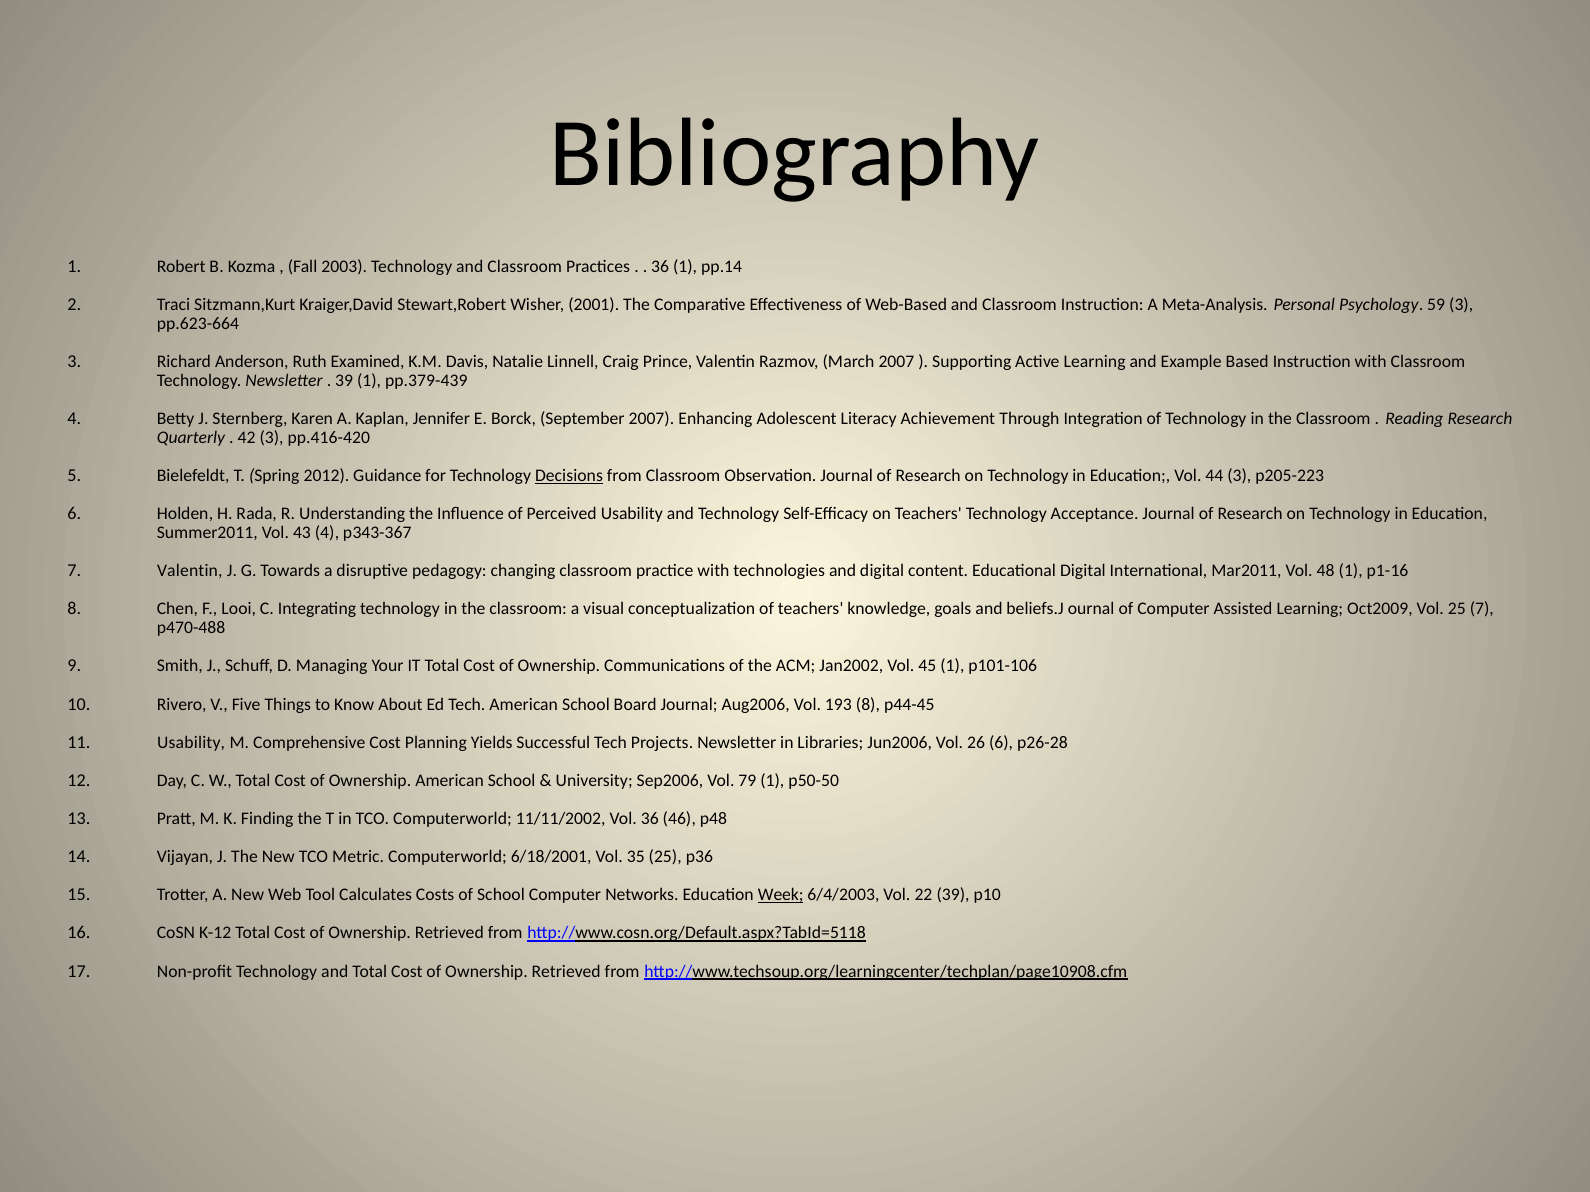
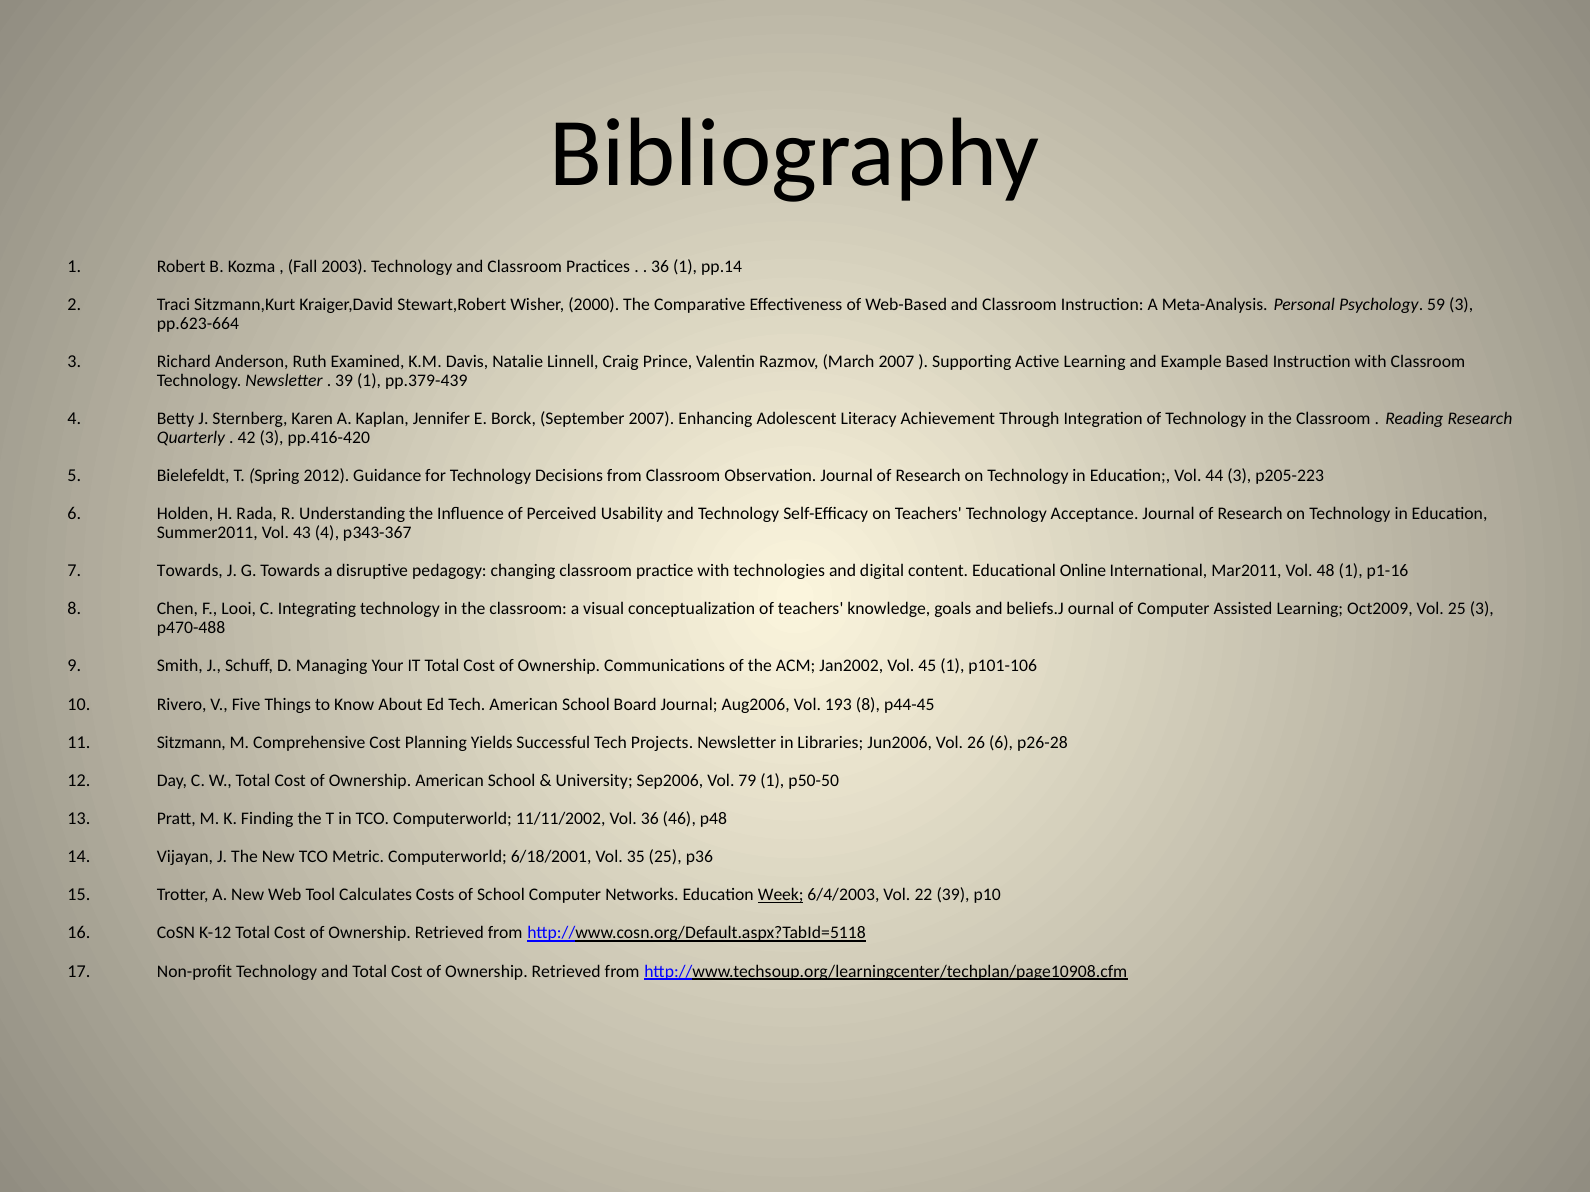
2001: 2001 -> 2000 (594, 304)
Decisions underline: present -> none (569, 476)
Valentin: Valentin -> Towards (190, 571)
Educational Digital: Digital -> Online (1083, 571)
25 7: 7 -> 3 (1482, 609)
Usability: Usability -> Sitzmann (191, 743)
